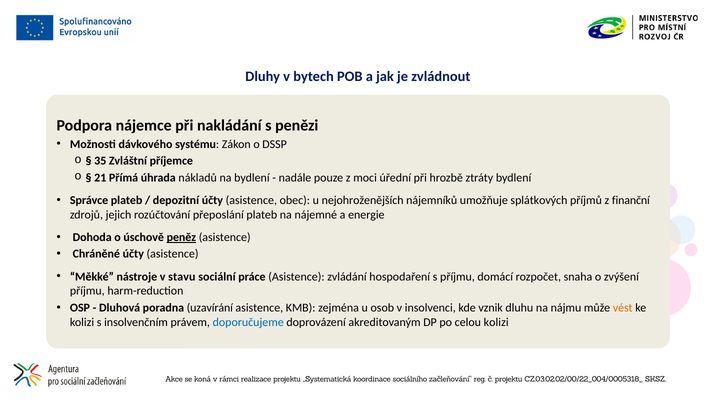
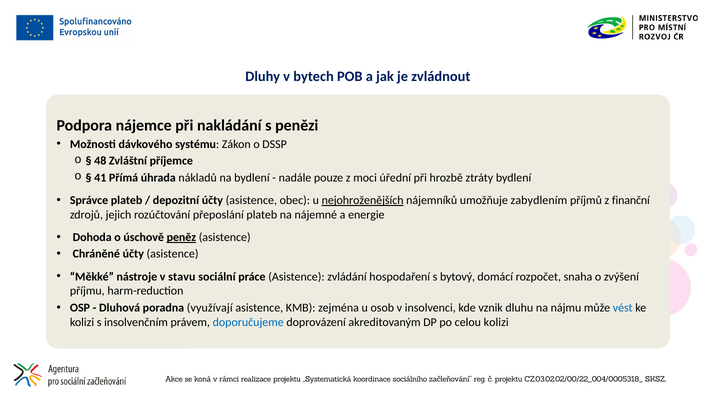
35: 35 -> 48 (100, 161)
21: 21 -> 41 (100, 178)
nejohroženějších underline: none -> present (363, 200)
splátkových: splátkových -> zabydlením (539, 200)
s příjmu: příjmu -> bytový (458, 277)
uzavírání: uzavírání -> využívají (210, 308)
vést colour: orange -> blue (623, 308)
